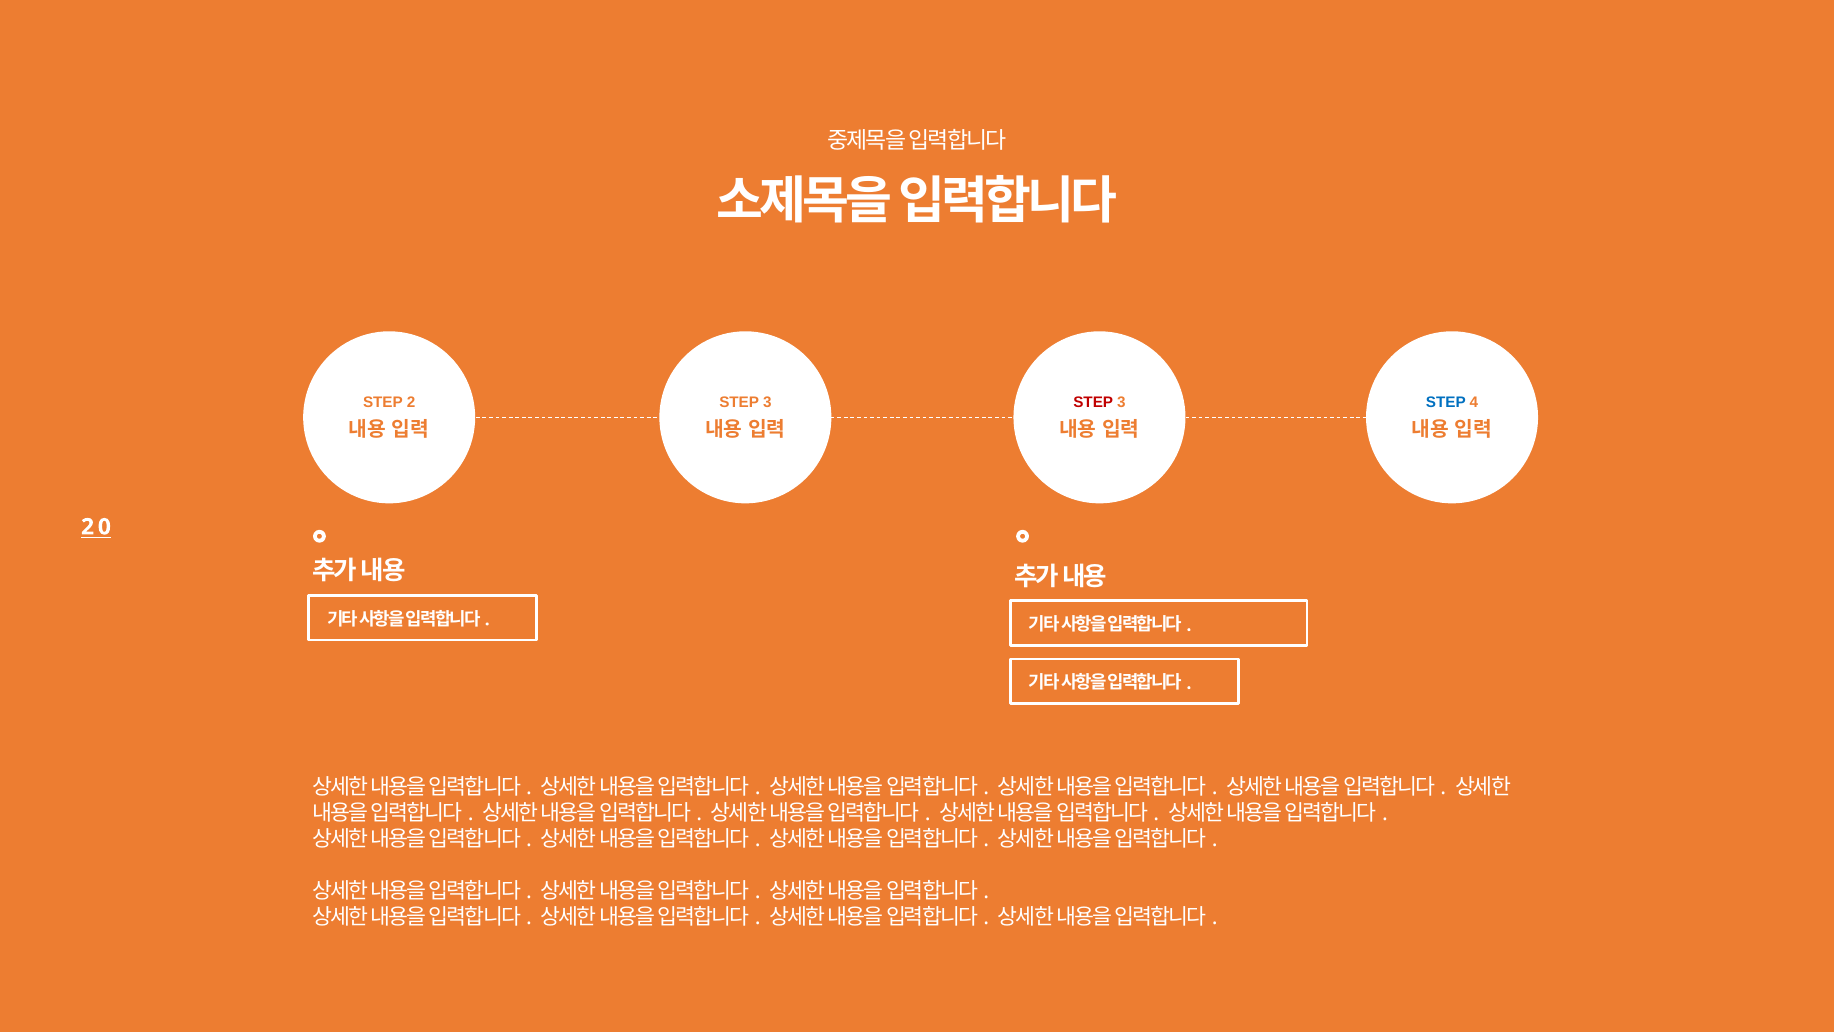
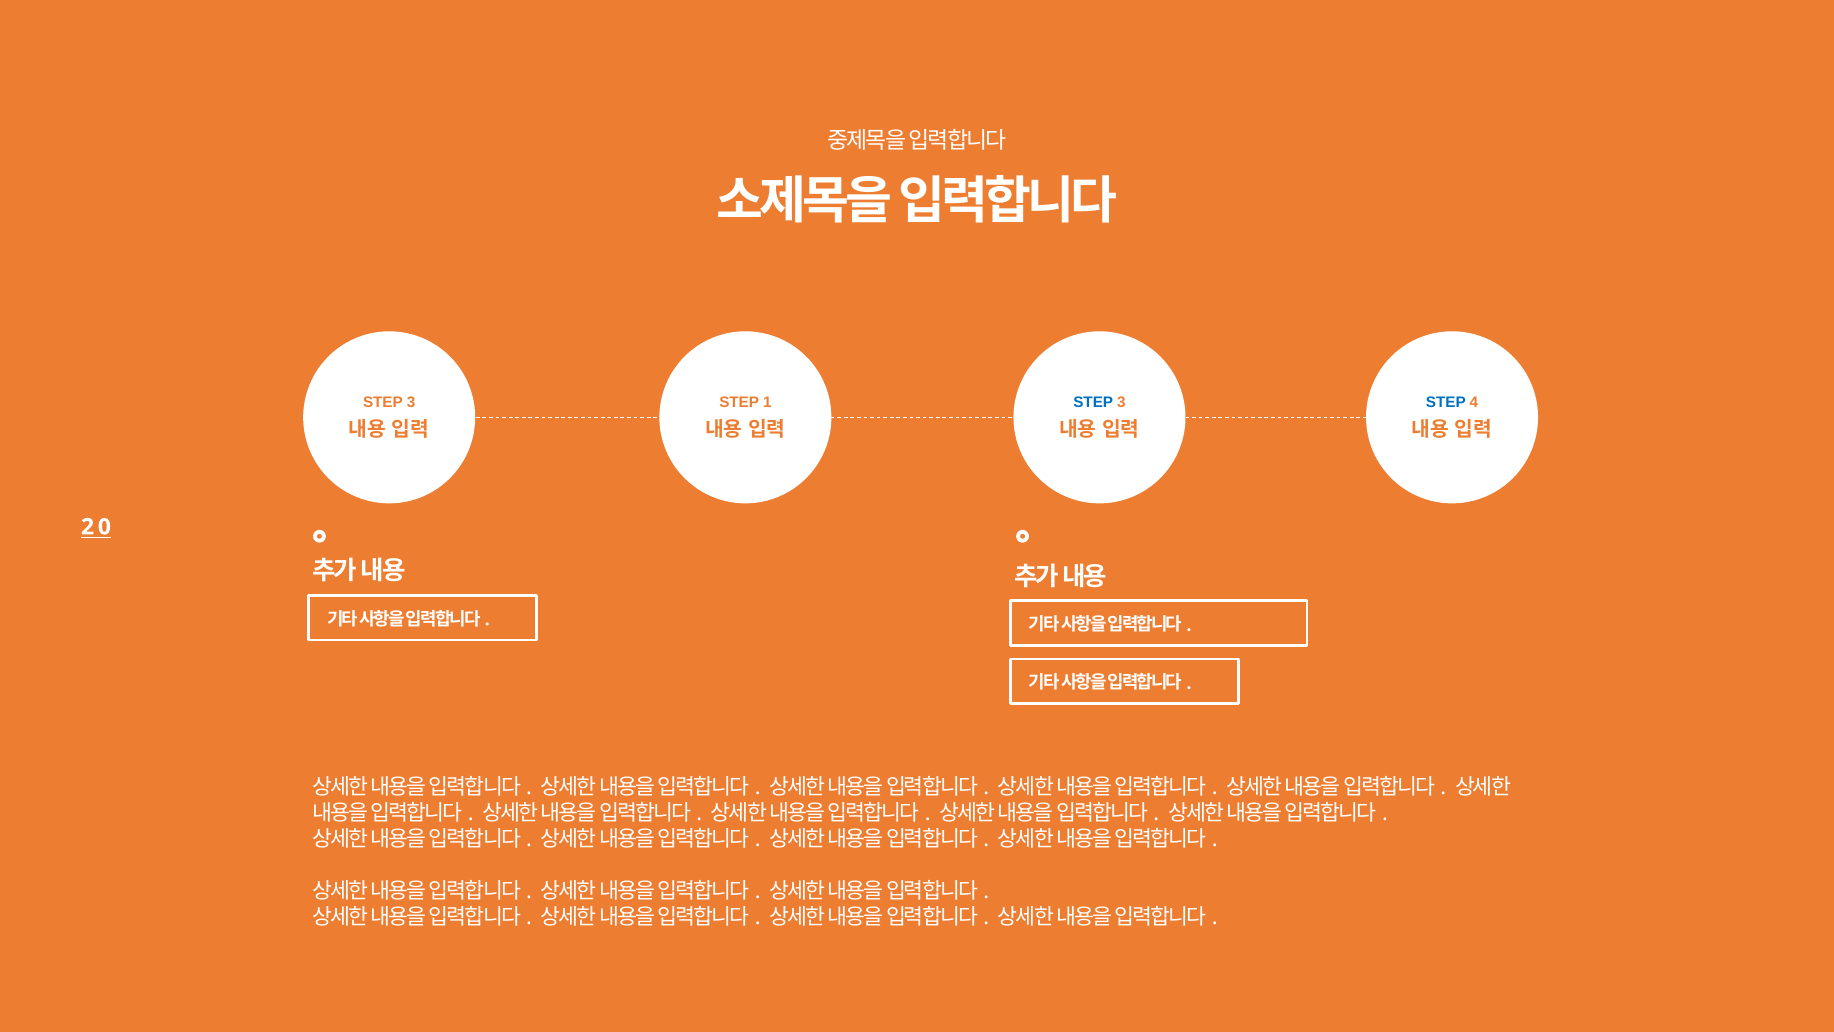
2: 2 -> 3 (411, 402)
3: 3 -> 1 (767, 402)
STEP colour: red -> blue (1093, 402)
